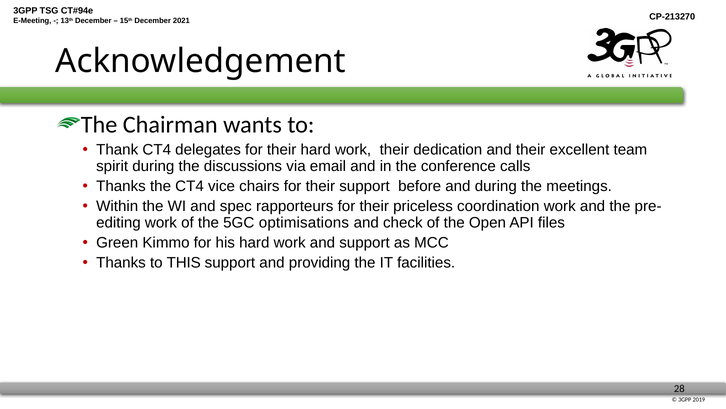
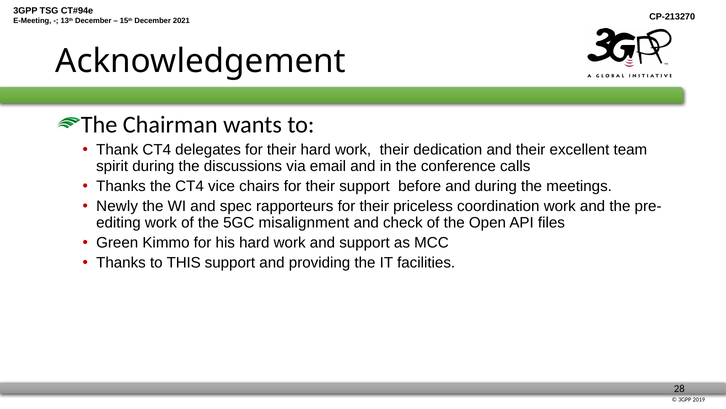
Within: Within -> Newly (117, 206)
optimisations: optimisations -> misalignment (304, 222)
